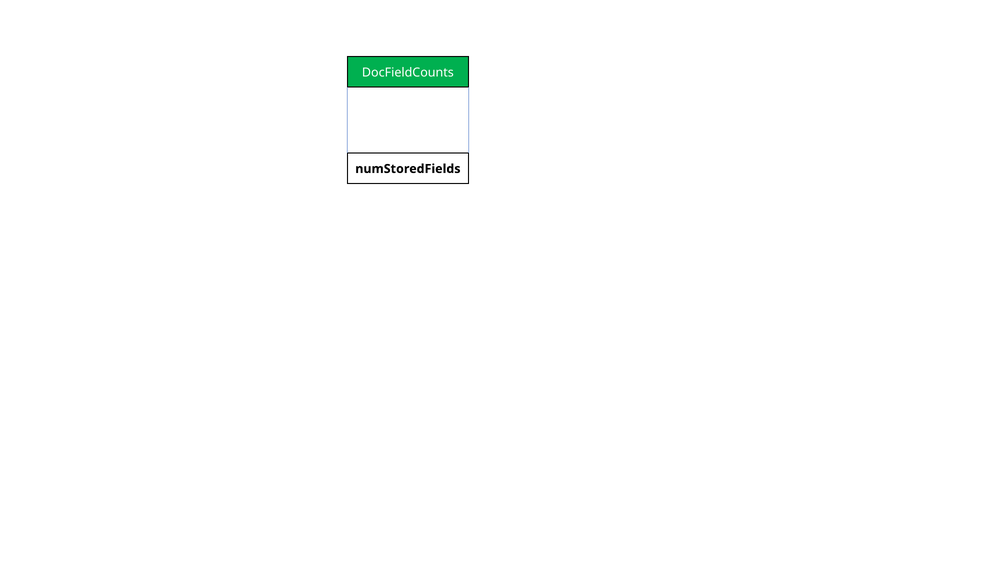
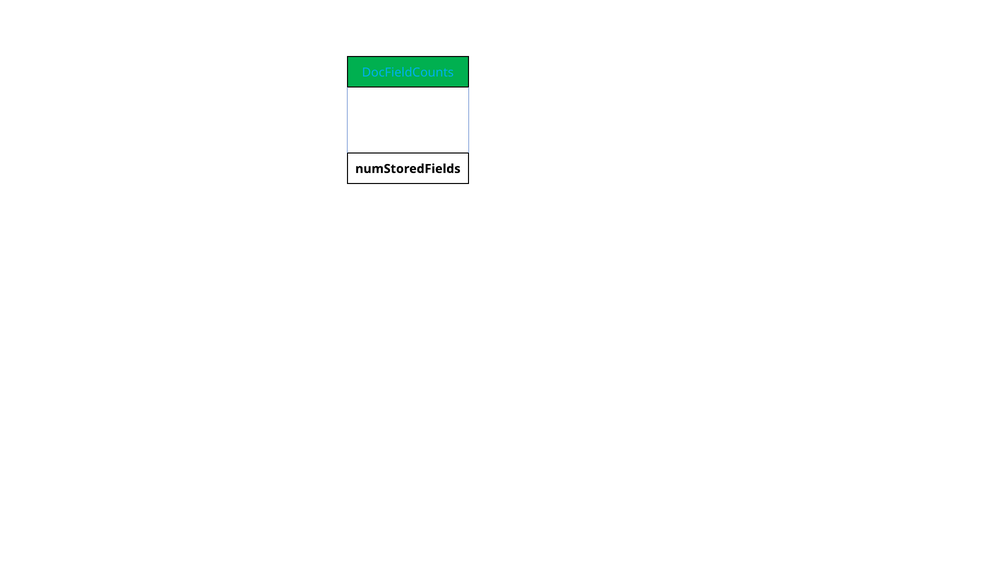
DocFieldCounts colour: white -> light blue (408, 72)
